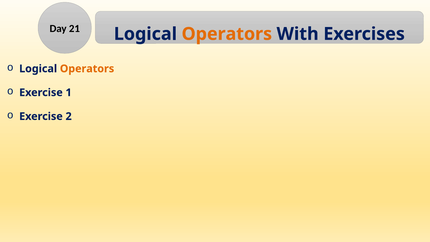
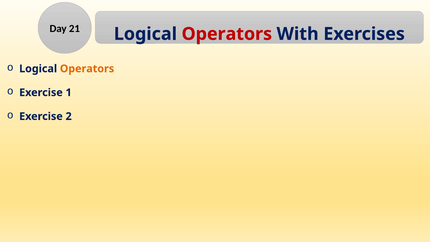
Operators colour: orange -> red (227, 34)
